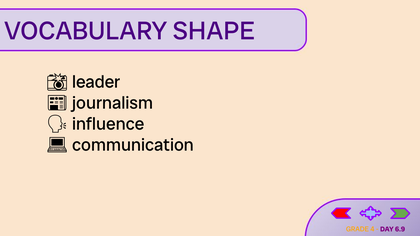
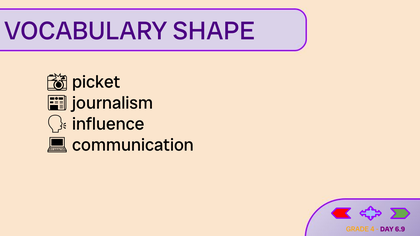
leader: leader -> picket (96, 82)
